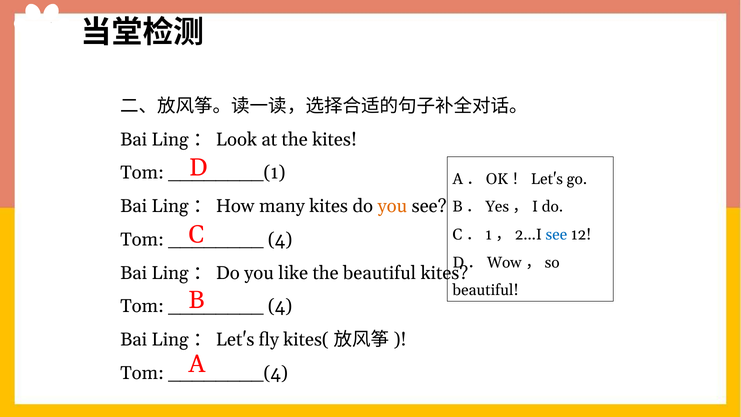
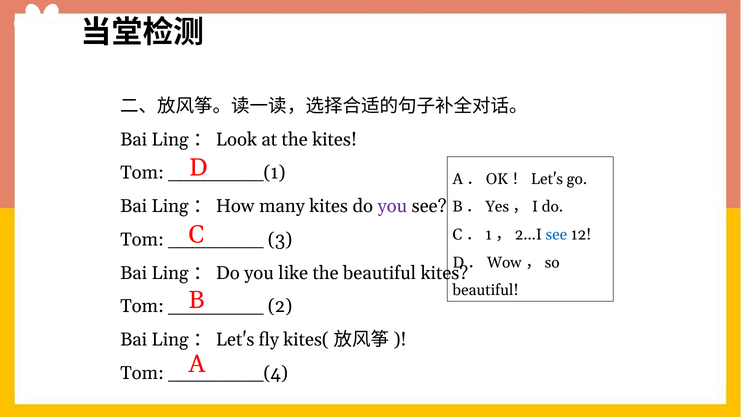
you colour: orange -> purple (392, 206)
4: 4 -> 3 (280, 239)
4: 4 -> 2 (280, 306)
